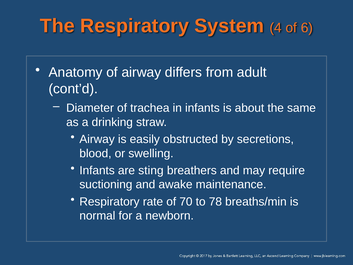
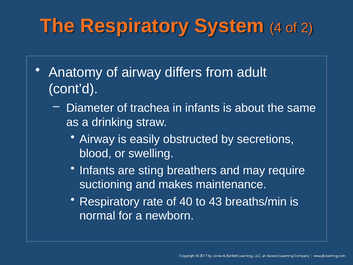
6: 6 -> 2 (307, 28)
awake: awake -> makes (176, 184)
70: 70 -> 40 (186, 201)
78: 78 -> 43 (215, 201)
